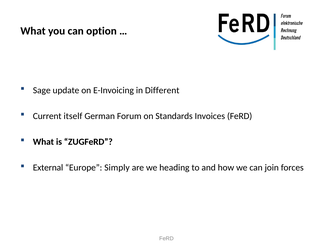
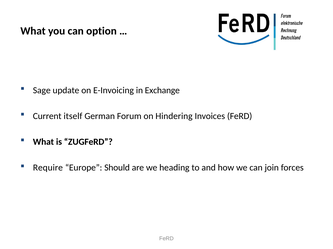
Different: Different -> Exchange (162, 90)
Standards: Standards -> Hindering (174, 116)
External: External -> Require (48, 168)
Simply: Simply -> Should (117, 168)
